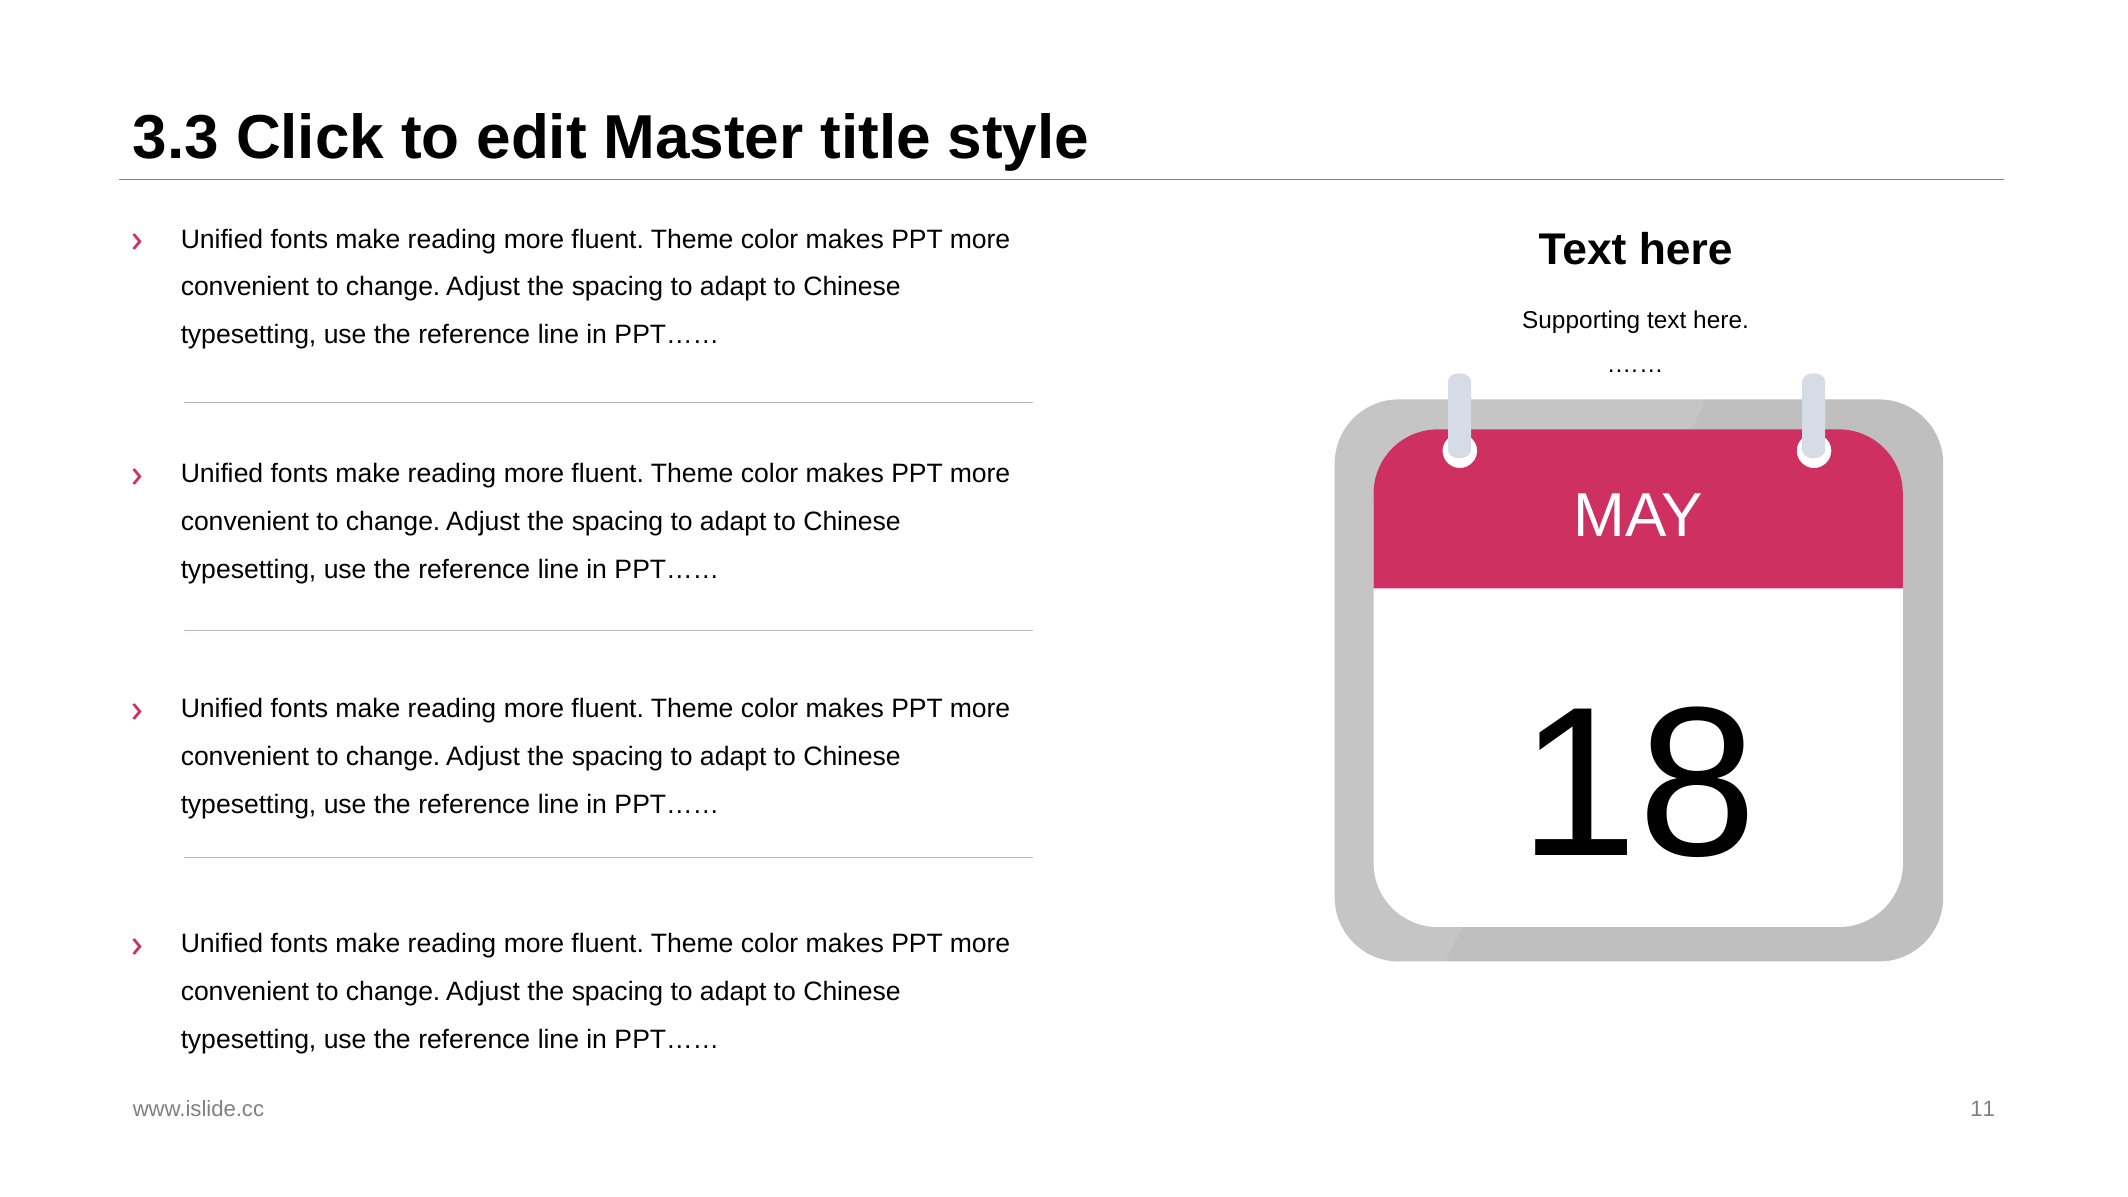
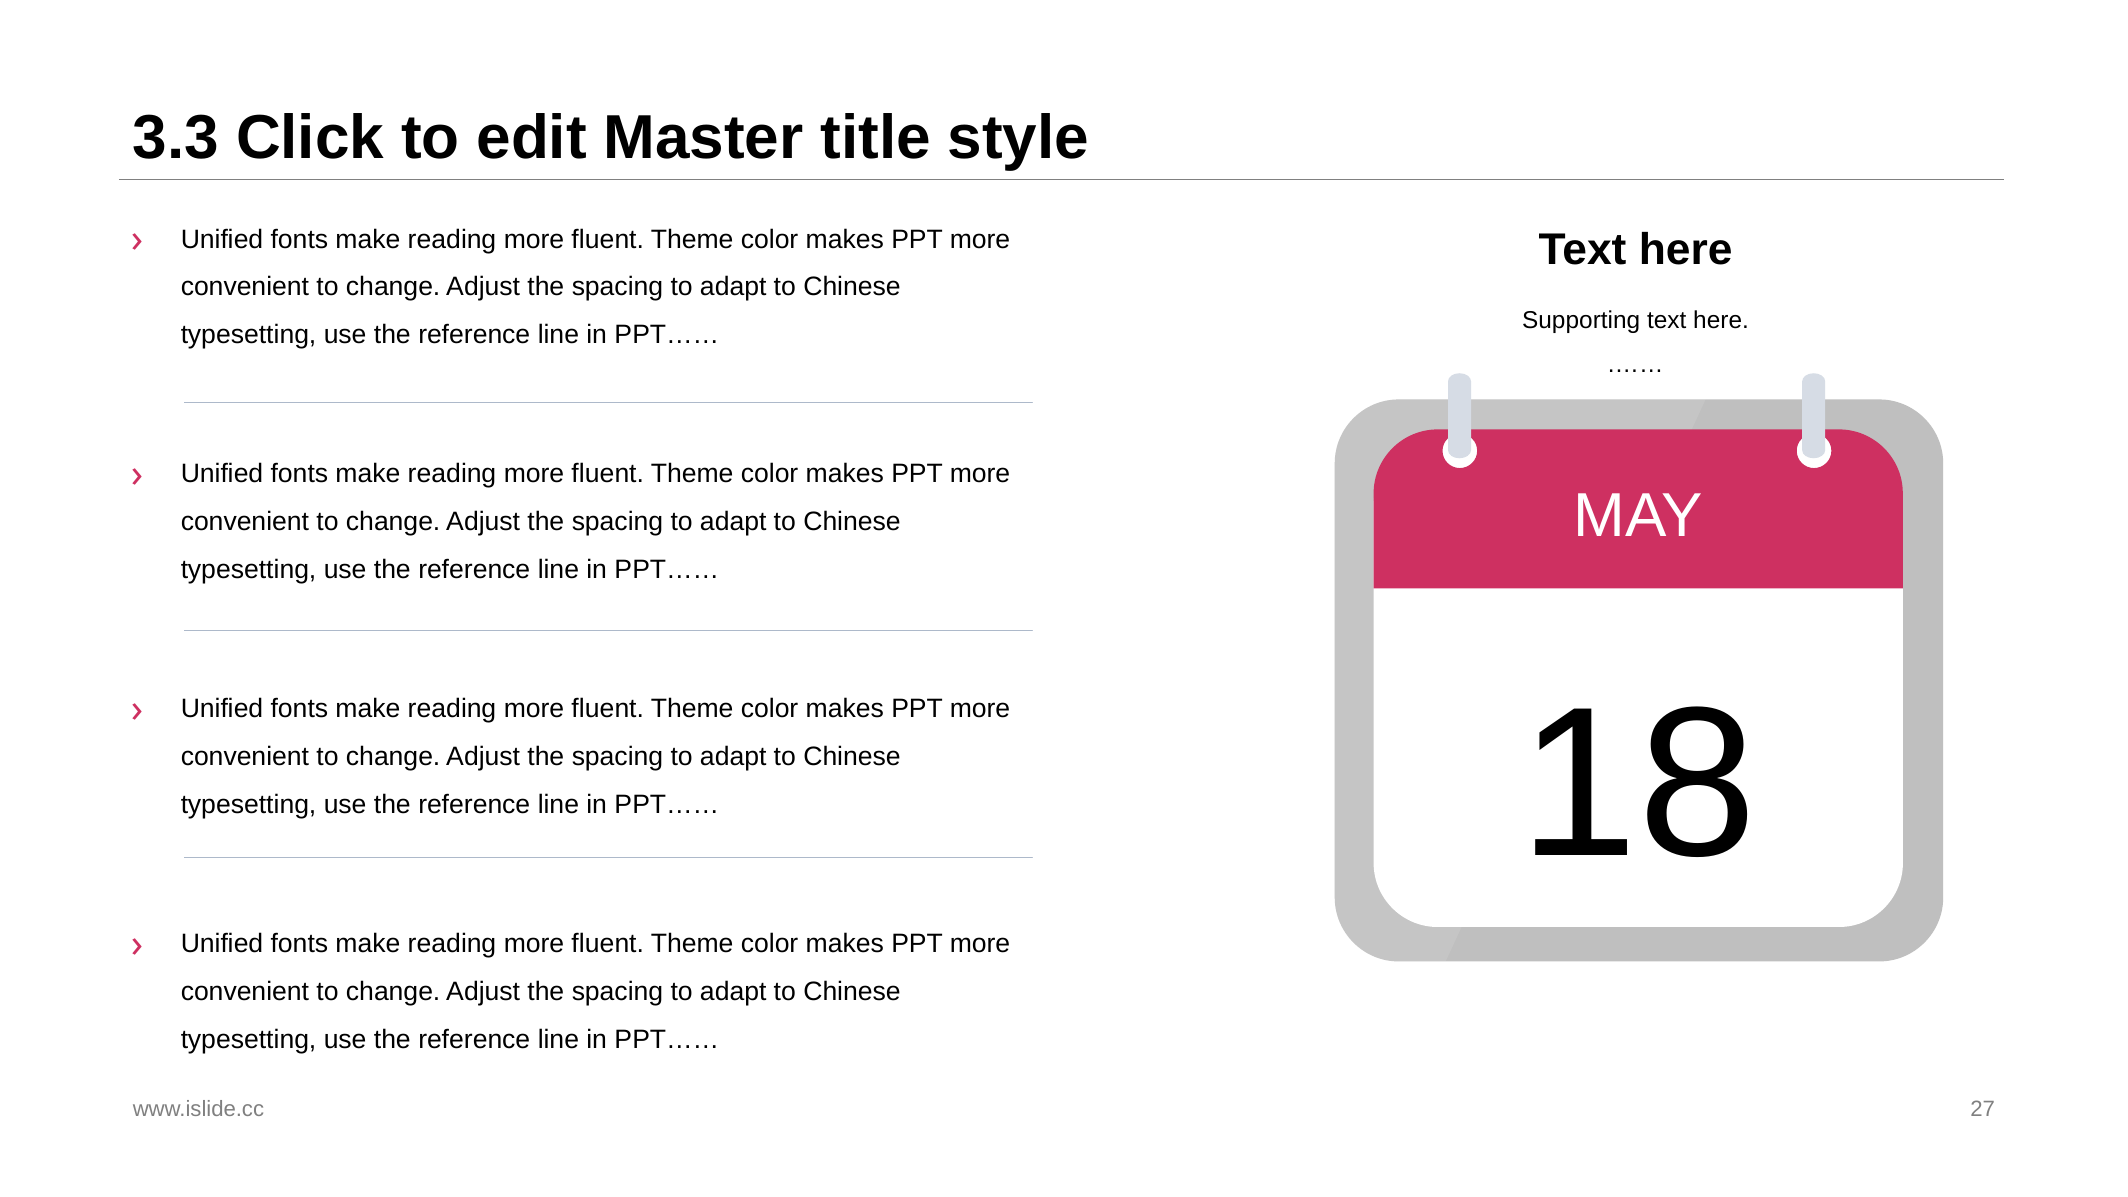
11: 11 -> 27 (1983, 1109)
